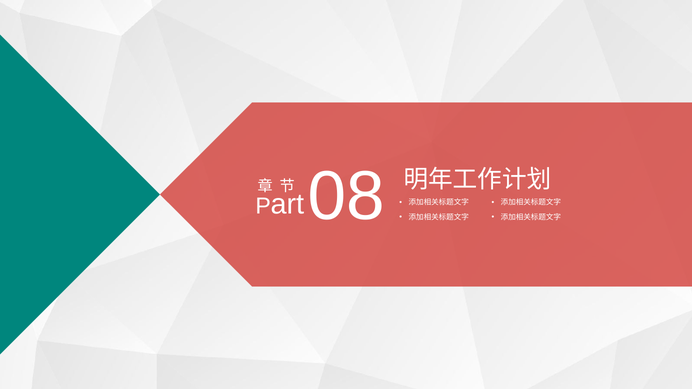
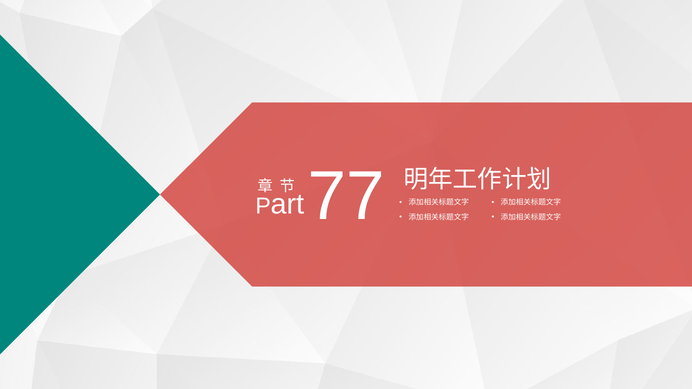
08: 08 -> 77 (346, 197)
